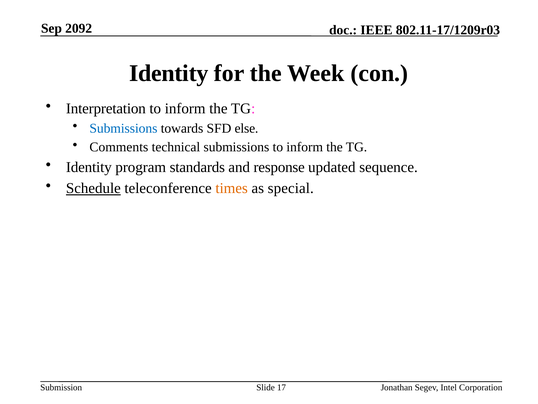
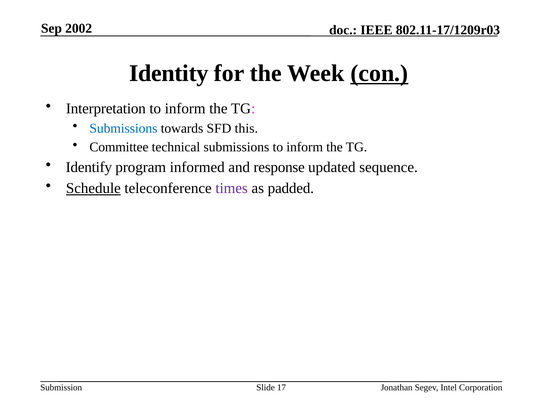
2092: 2092 -> 2002 (79, 29)
con underline: none -> present (379, 73)
else: else -> this (246, 128)
Comments: Comments -> Committee (119, 147)
Identity: Identity -> Identify (89, 167)
standards: standards -> informed (197, 167)
times colour: orange -> purple (232, 188)
special: special -> padded (291, 188)
